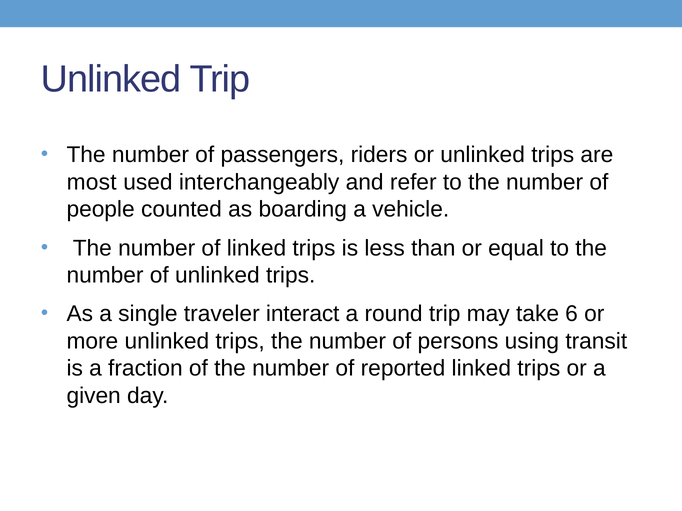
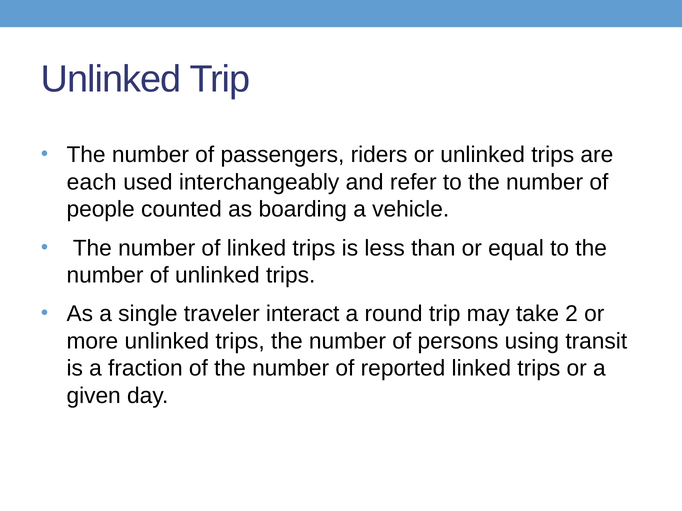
most: most -> each (92, 182)
6: 6 -> 2 (572, 314)
